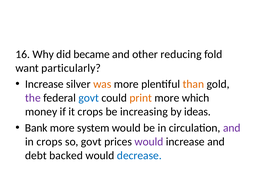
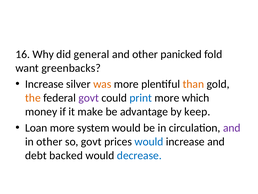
became: became -> general (92, 54)
reducing: reducing -> panicked (181, 54)
particularly: particularly -> greenbacks (71, 68)
the colour: purple -> orange (33, 98)
govt colour: blue -> purple (89, 98)
print colour: orange -> blue (141, 98)
it crops: crops -> make (90, 111)
increasing: increasing -> advantage (144, 111)
ideas: ideas -> keep (197, 111)
Bank: Bank -> Loan (36, 128)
in crops: crops -> other (49, 141)
would colour: purple -> blue (149, 141)
